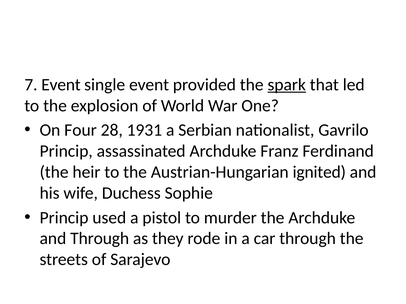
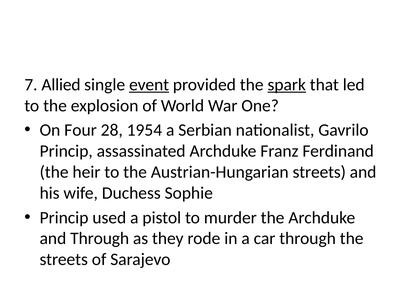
7 Event: Event -> Allied (61, 85)
event underline: none -> present (149, 85)
1931: 1931 -> 1954 (144, 130)
Austrian-Hungarian ignited: ignited -> streets (319, 172)
